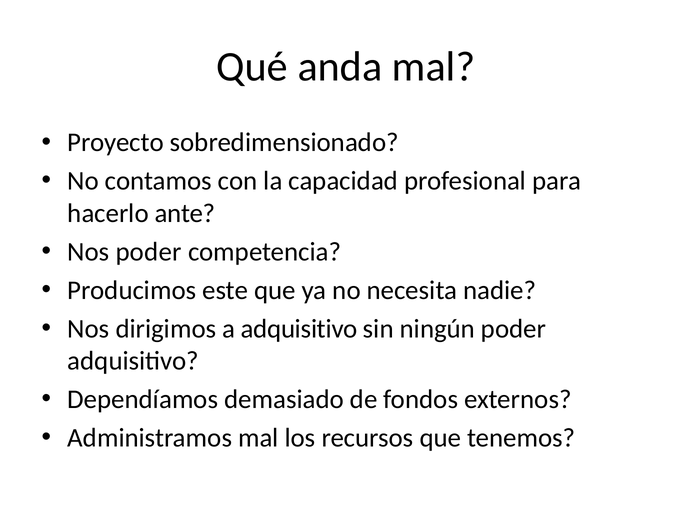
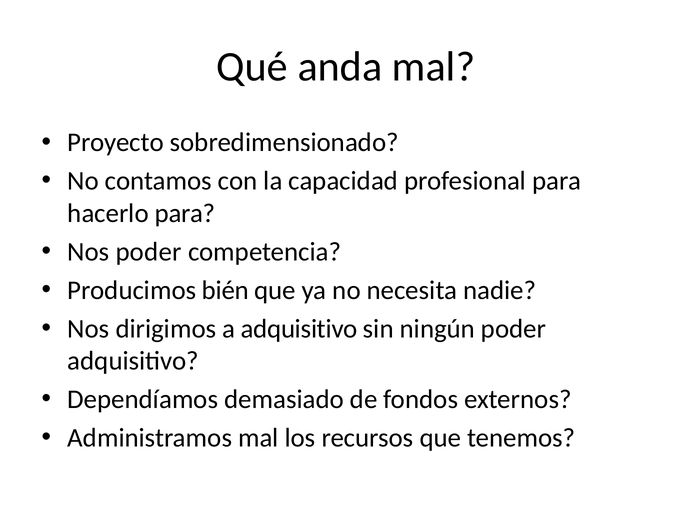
hacerlo ante: ante -> para (185, 213)
este: este -> bién (225, 290)
